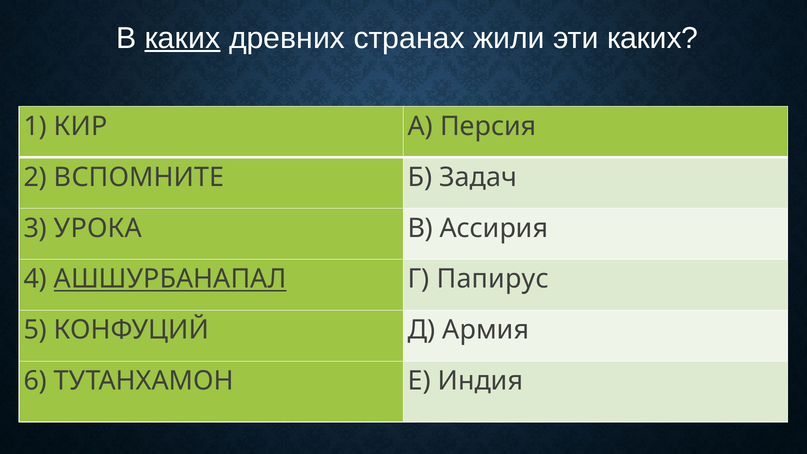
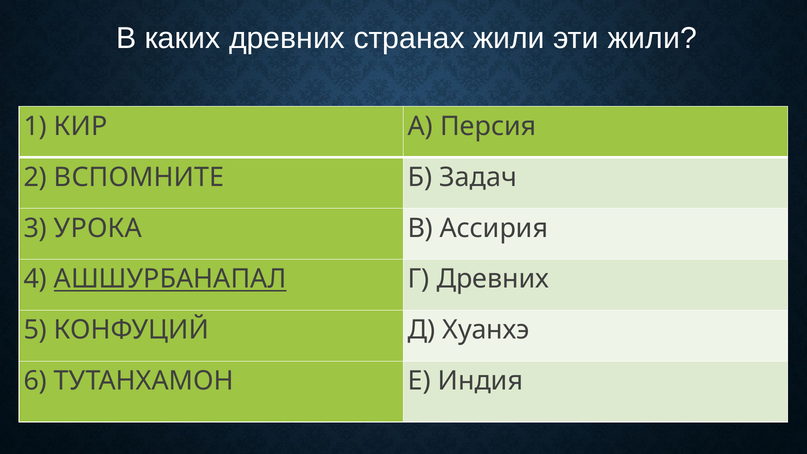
каких underline: present -> none (183, 38)
эти каких: каких -> жили (652, 38)
Г Папирус: Папирус -> Древних (493, 279)
Армия: Армия -> Хуанхэ (486, 330)
